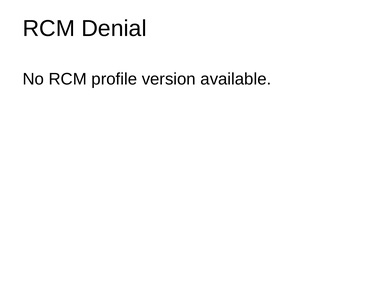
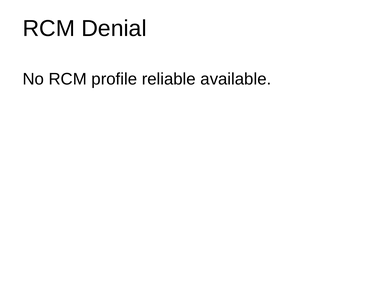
version: version -> reliable (169, 79)
